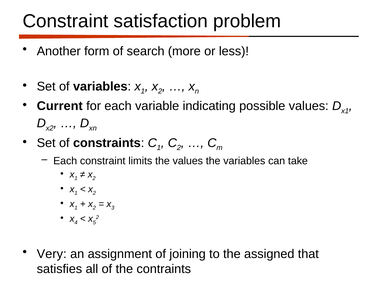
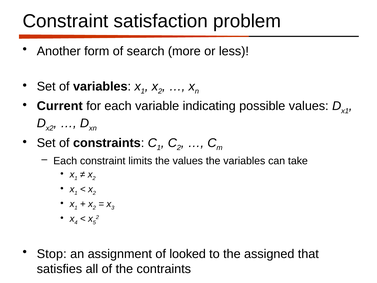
Very: Very -> Stop (52, 254)
joining: joining -> looked (188, 254)
